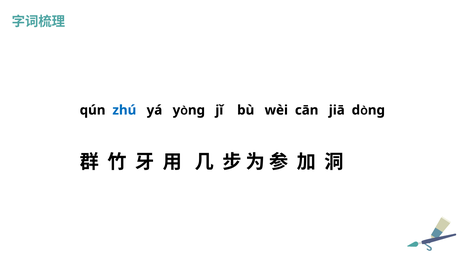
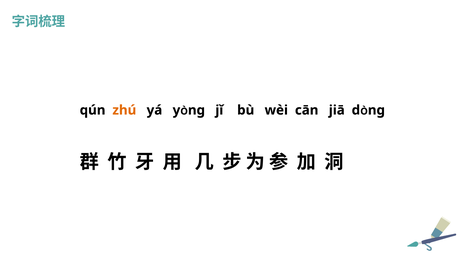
zhú colour: blue -> orange (124, 110)
